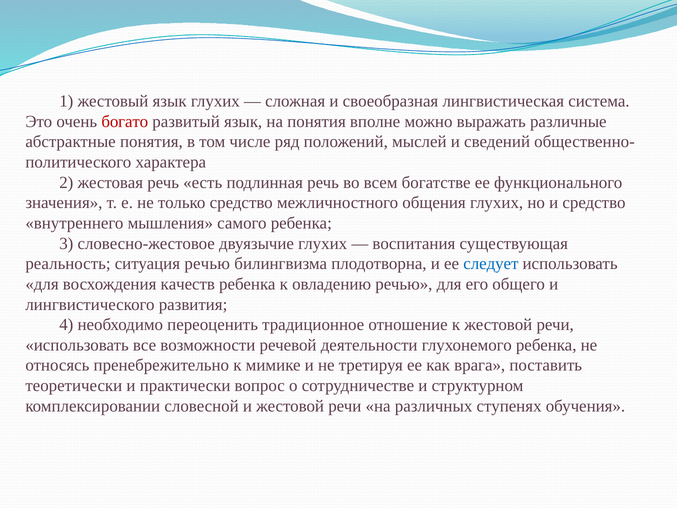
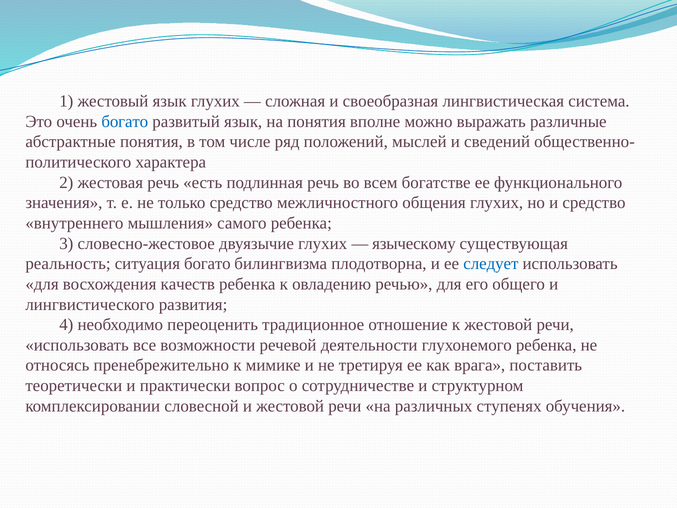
богато colour: red -> blue (125, 121)
воспитания: воспитания -> языческому (414, 243)
ситуация речью: речью -> богато (207, 264)
